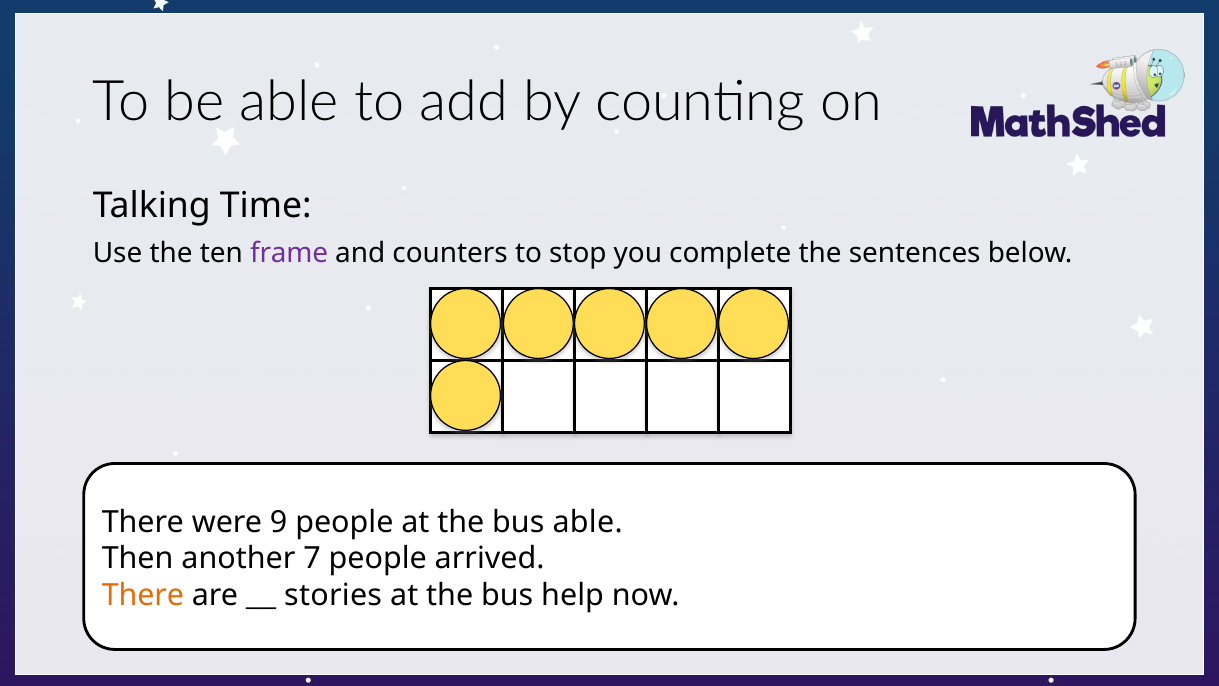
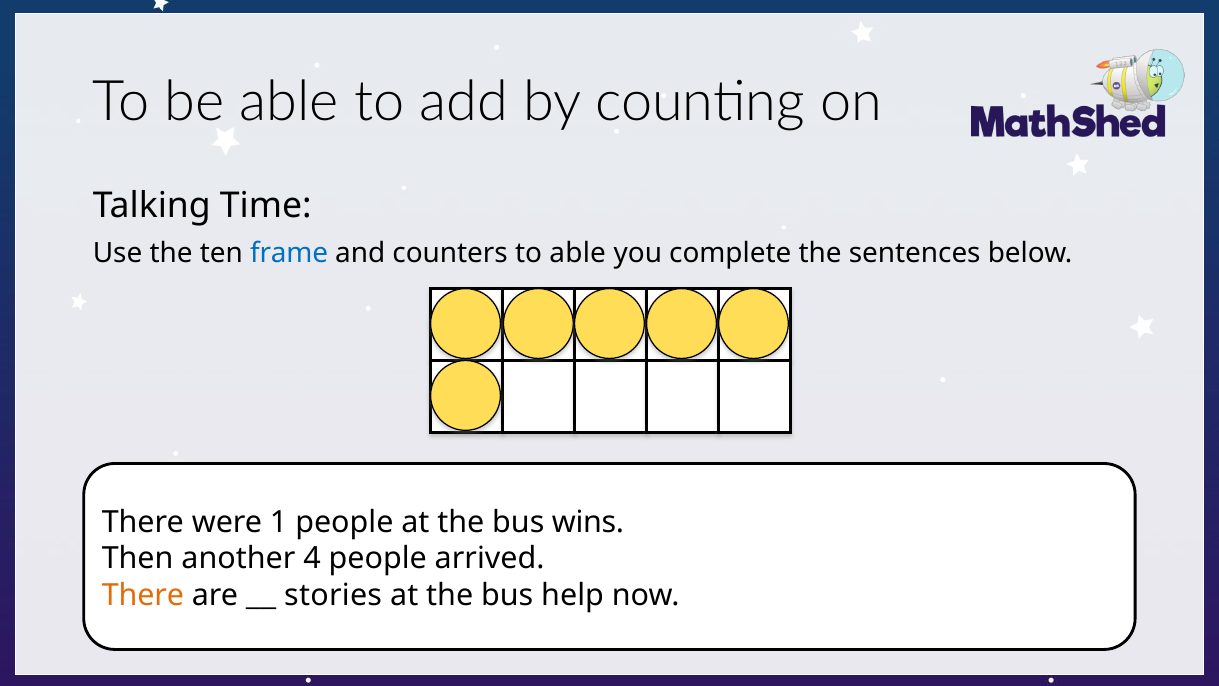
frame colour: purple -> blue (289, 253)
to stop: stop -> able (578, 253)
9: 9 -> 1 (279, 522)
bus able: able -> wins (588, 522)
7: 7 -> 4 (312, 558)
